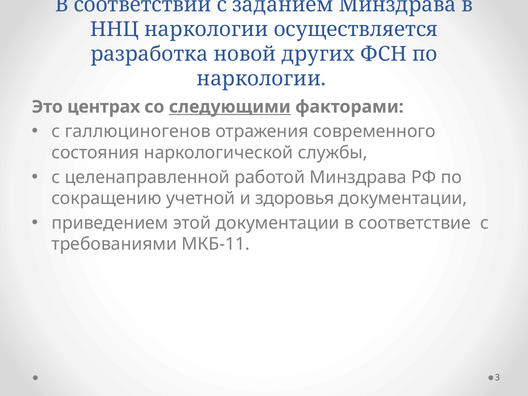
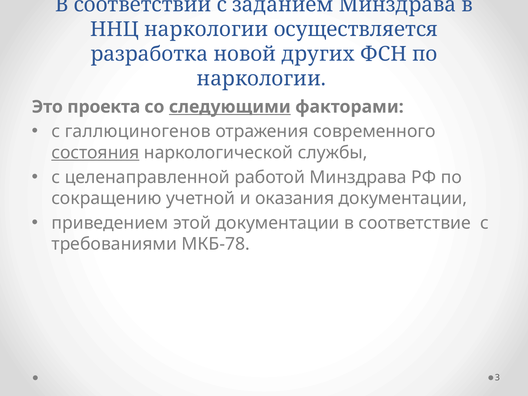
центрах: центрах -> проекта (104, 107)
состояния underline: none -> present (95, 153)
здоровья: здоровья -> оказания (295, 198)
МКБ-11: МКБ-11 -> МКБ-78 (216, 244)
